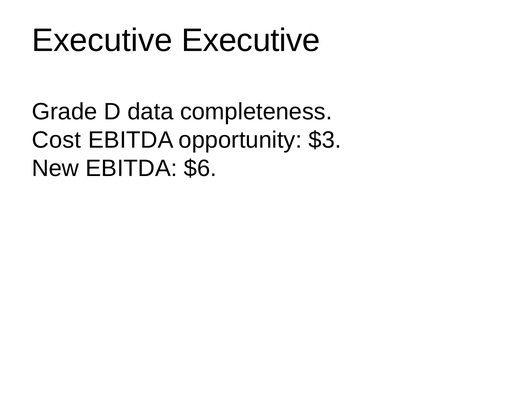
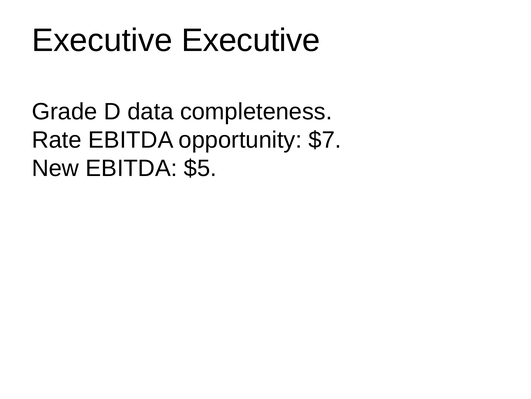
Cost: Cost -> Rate (57, 140)
$3: $3 -> $7 (325, 140)
$6: $6 -> $5 (200, 168)
